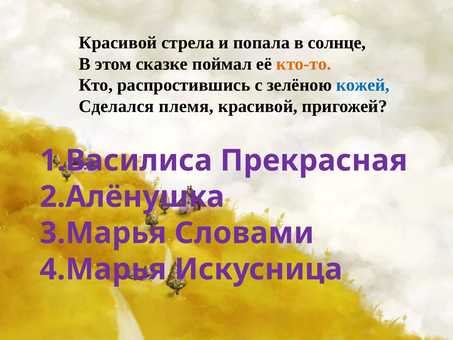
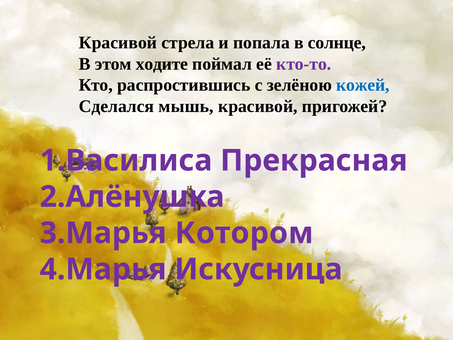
сказке: сказке -> ходите (162, 64)
кто-то colour: orange -> purple (304, 64)
племя: племя -> мышь (186, 106)
Словами: Словами -> Котором (244, 233)
